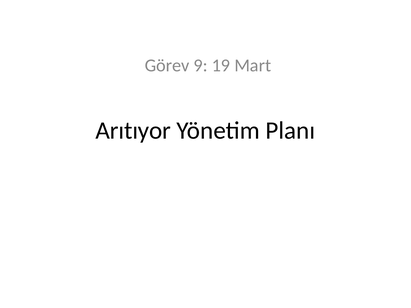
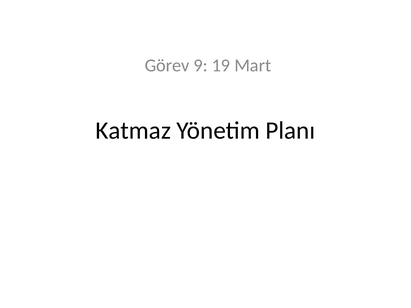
Arıtıyor: Arıtıyor -> Katmaz (133, 131)
